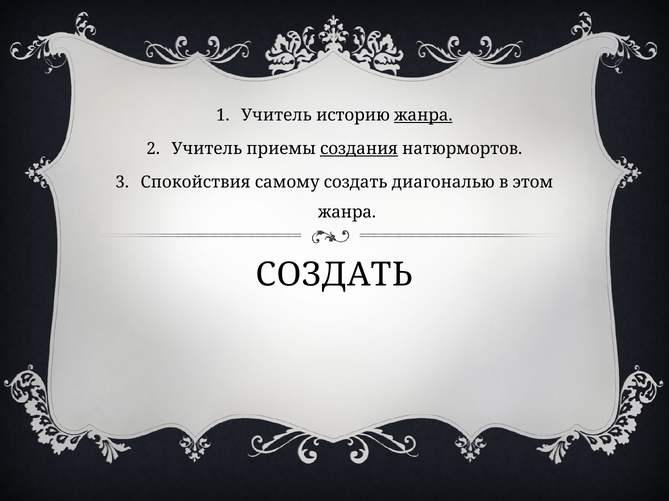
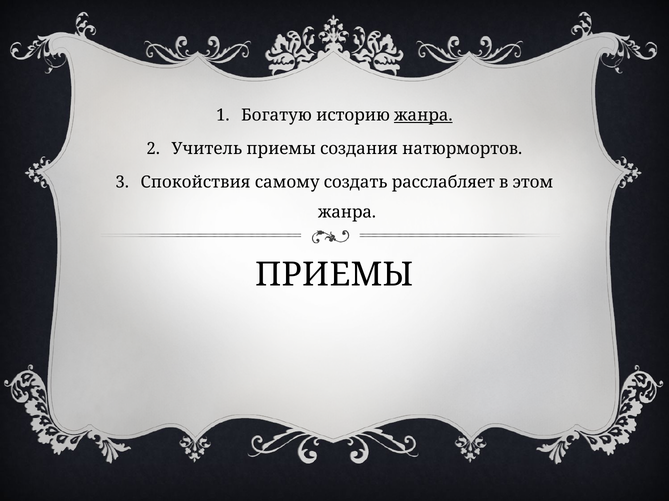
Учитель: Учитель -> Богатую (276, 115)
создания underline: present -> none (359, 149)
диагональю: диагональю -> расслабляет (443, 182)
СОЗДАТЬ: СОЗДАТЬ -> ПРИЕМЫ (334, 275)
